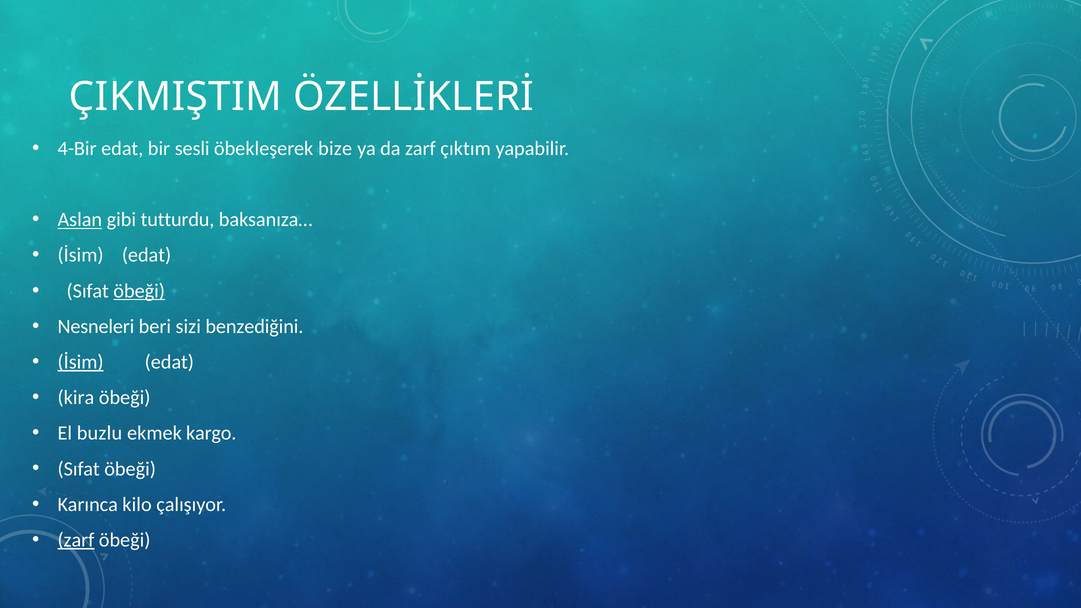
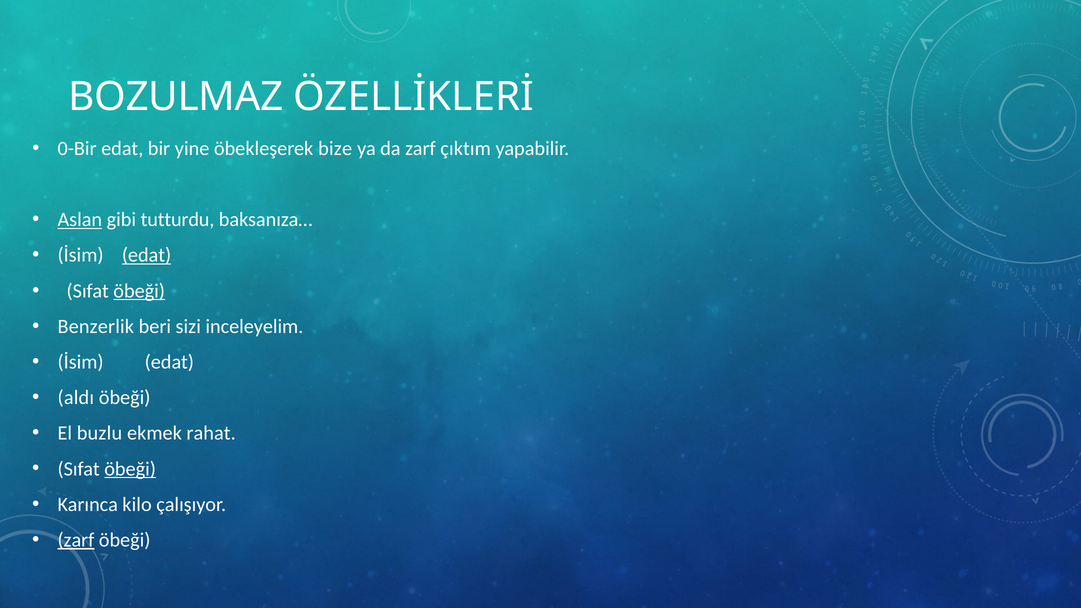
ÇIKMIŞTIM: ÇIKMIŞTIM -> BOZULMAZ (176, 97)
4-Bir: 4-Bir -> 0-Bir (77, 149)
sesli: sesli -> yine (192, 149)
edat underline: none -> present (147, 255)
Nesneleri: Nesneleri -> Benzerlik (96, 327)
benzediğini: benzediğini -> inceleyelim (254, 327)
İsim underline: present -> none (81, 362)
kira: kira -> aldı (76, 398)
kargo: kargo -> rahat (211, 433)
öbeği underline: none -> present (130, 469)
